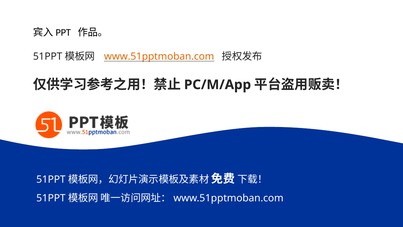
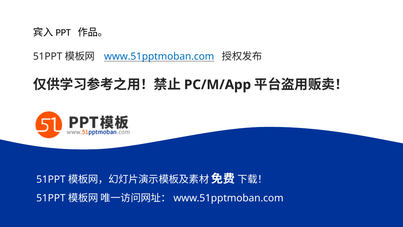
www.51pptmoban.com colour: orange -> blue (159, 57)
